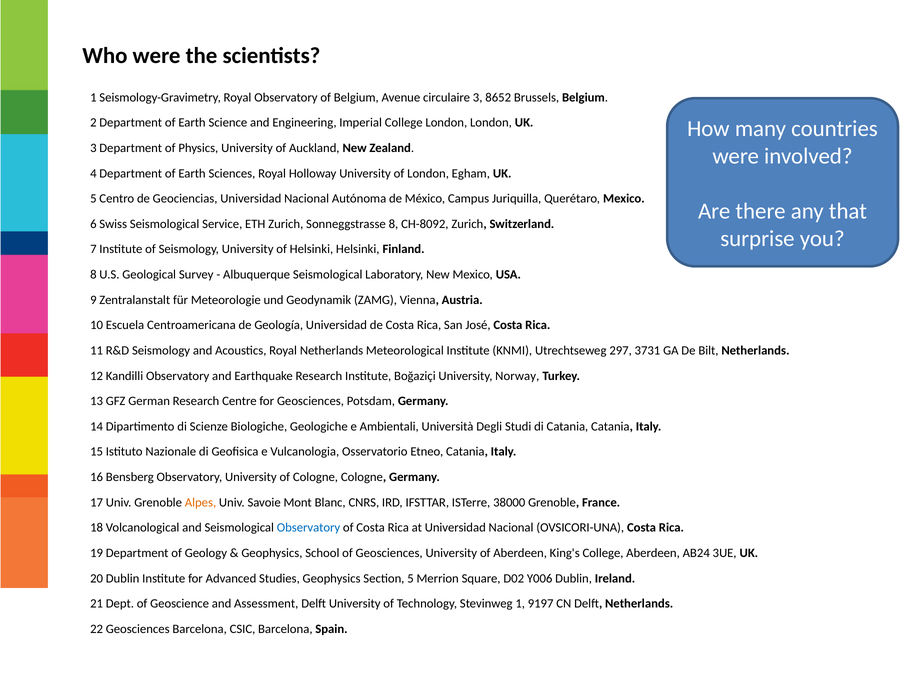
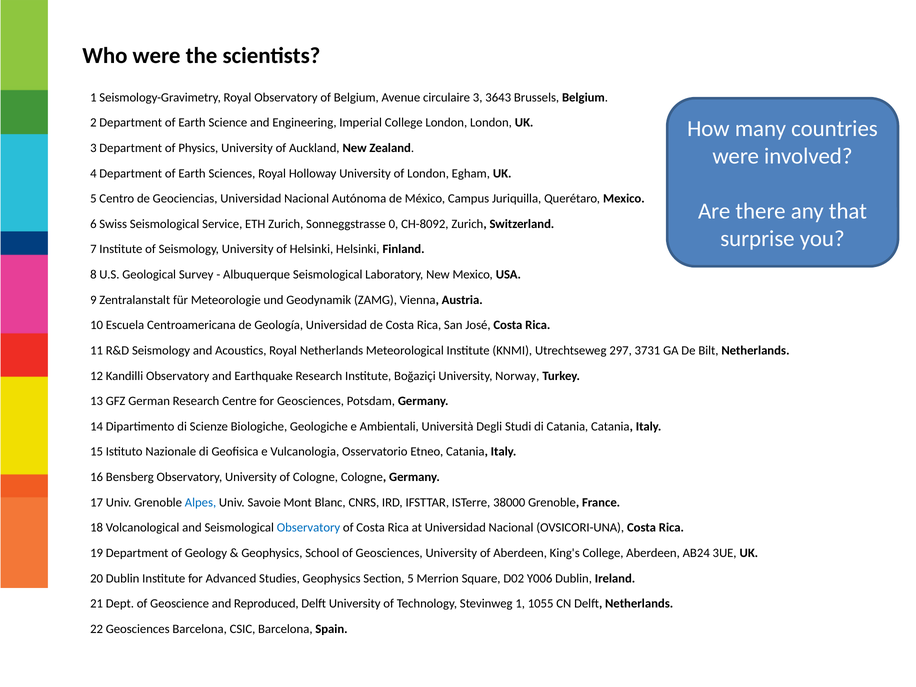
8652: 8652 -> 3643 (498, 97)
Sonneggstrasse 8: 8 -> 0 (393, 224)
Alpes colour: orange -> blue (200, 502)
Assessment: Assessment -> Reproduced (266, 604)
9197: 9197 -> 1055 (541, 604)
